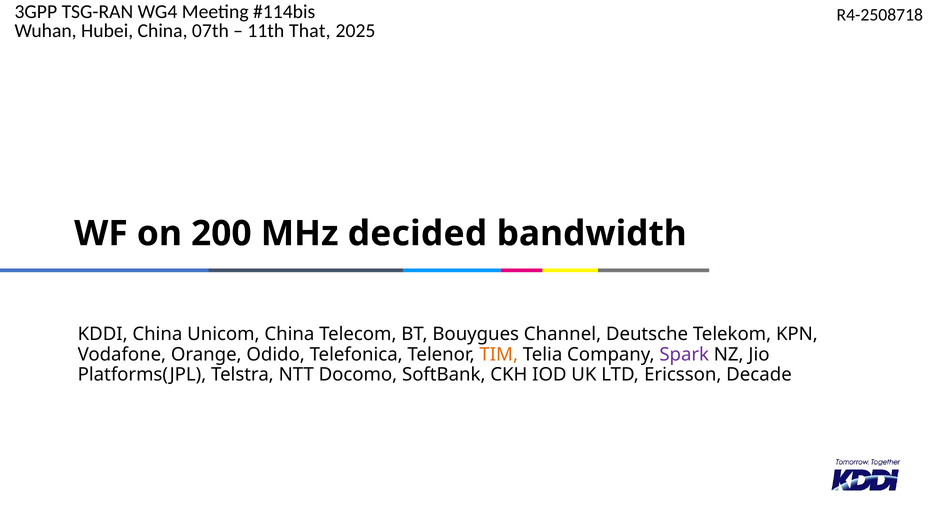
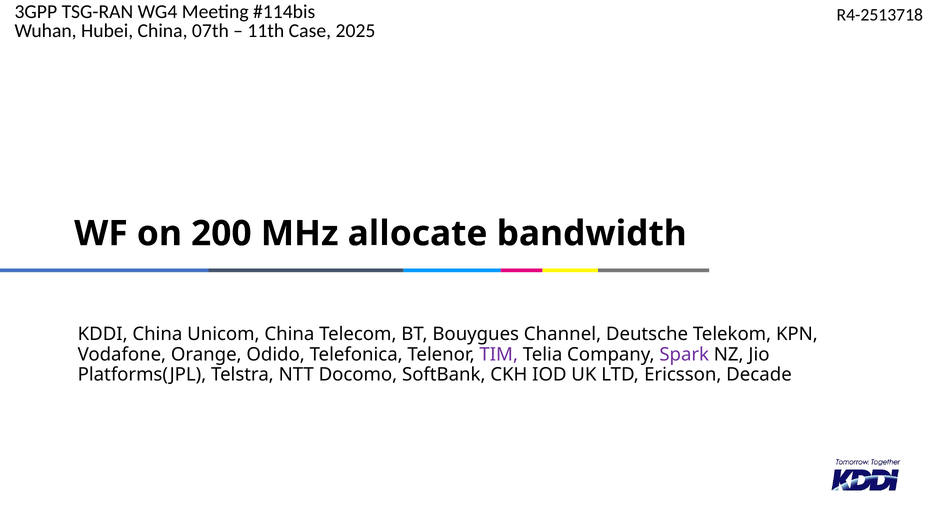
R4-2508718: R4-2508718 -> R4-2513718 (880, 15)
That: That -> Case (310, 31)
decided: decided -> allocate (418, 234)
TIM colour: orange -> purple (499, 354)
